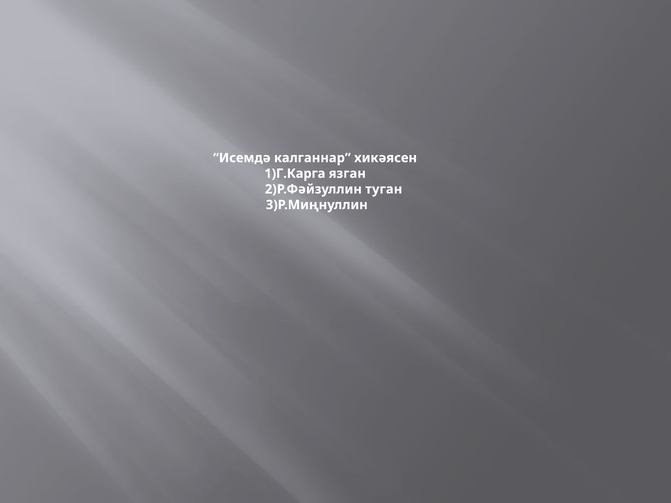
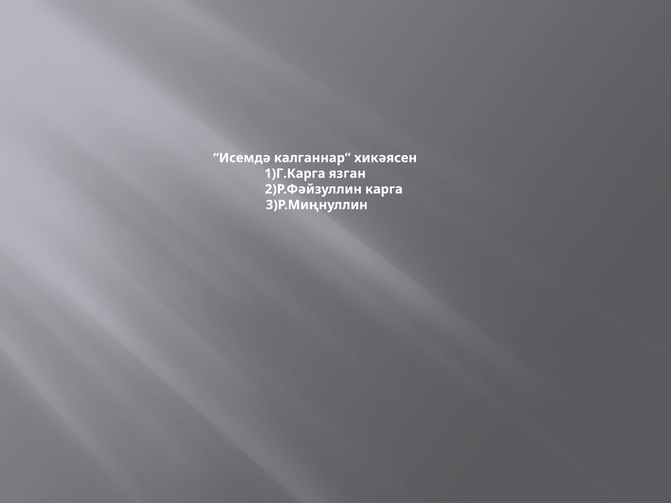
туган: туган -> карга (384, 189)
